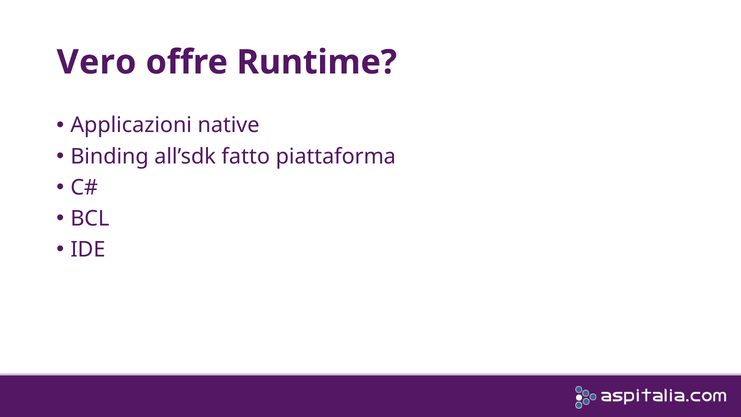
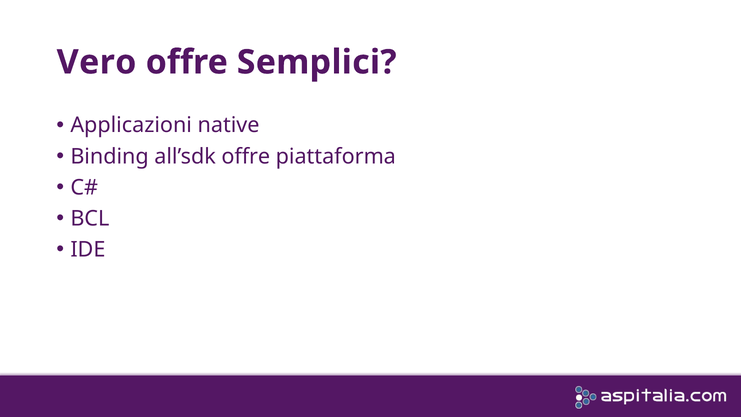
Runtime: Runtime -> Semplici (317, 62)
all’sdk fatto: fatto -> offre (246, 156)
